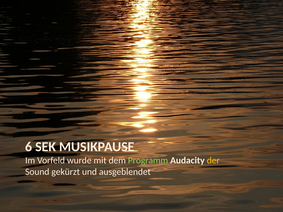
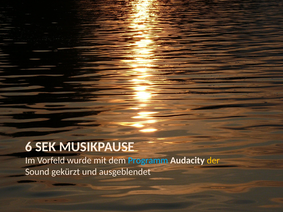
Programm colour: light green -> light blue (148, 161)
